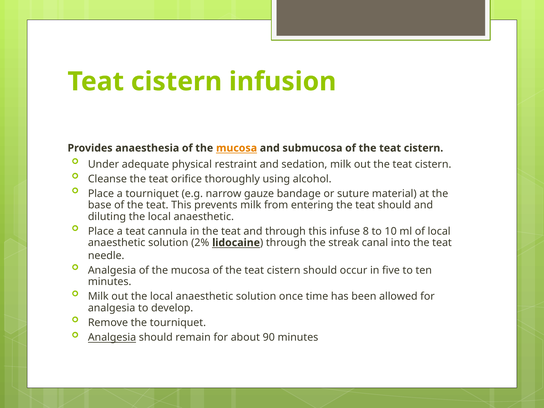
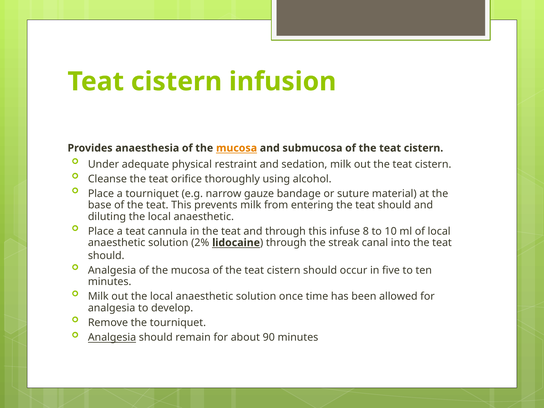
needle: needle -> should (106, 256)
